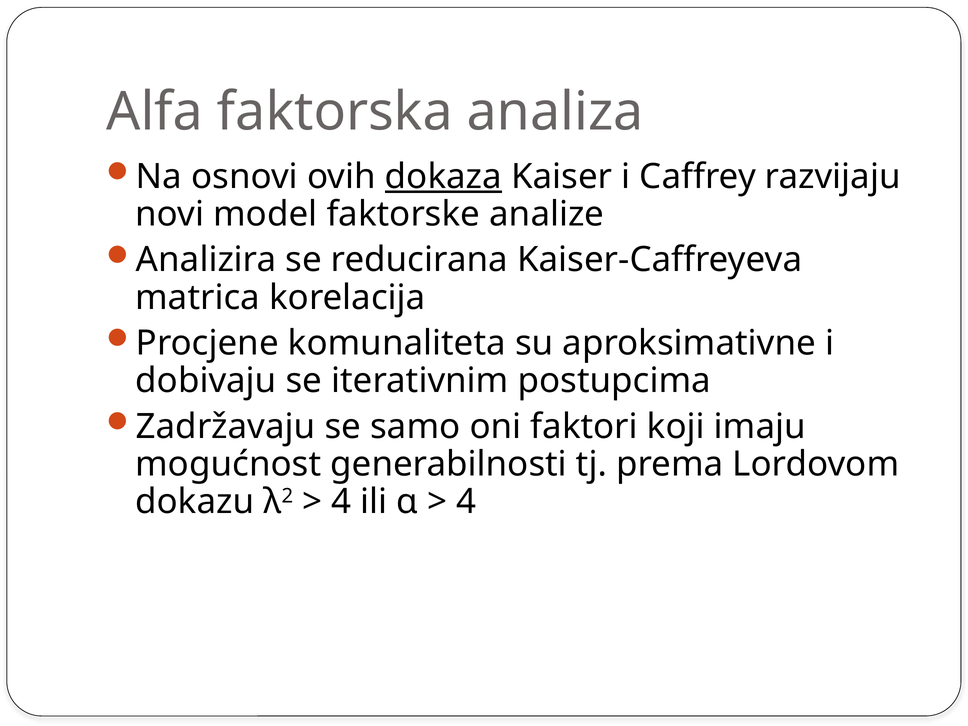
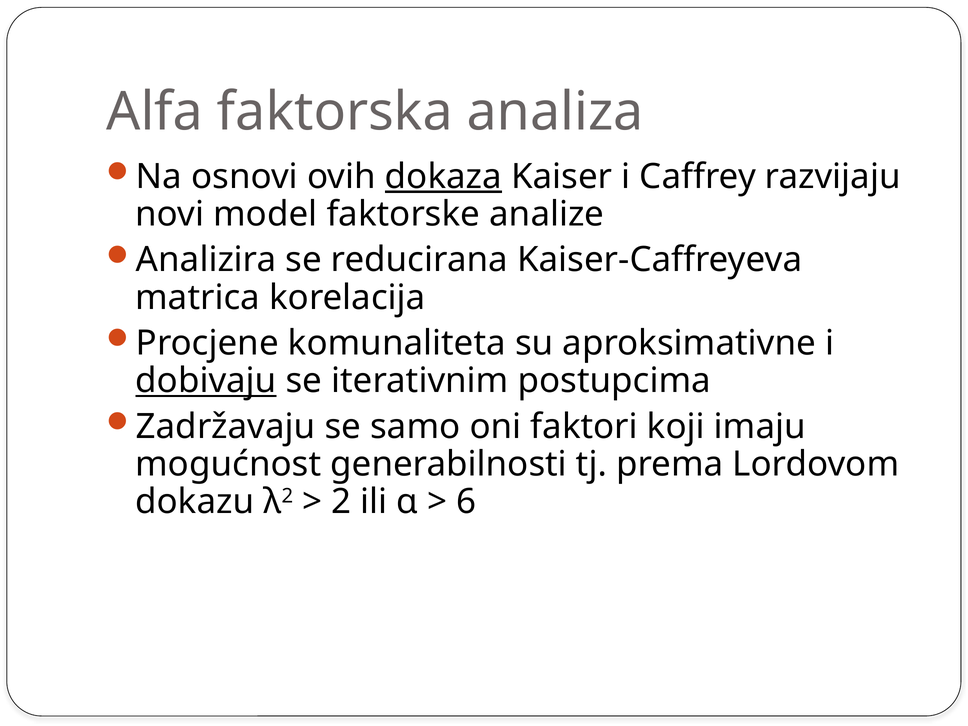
dobivaju underline: none -> present (206, 381)
4: 4 -> 2 (341, 502)
4: 4 -> 6 (466, 502)
